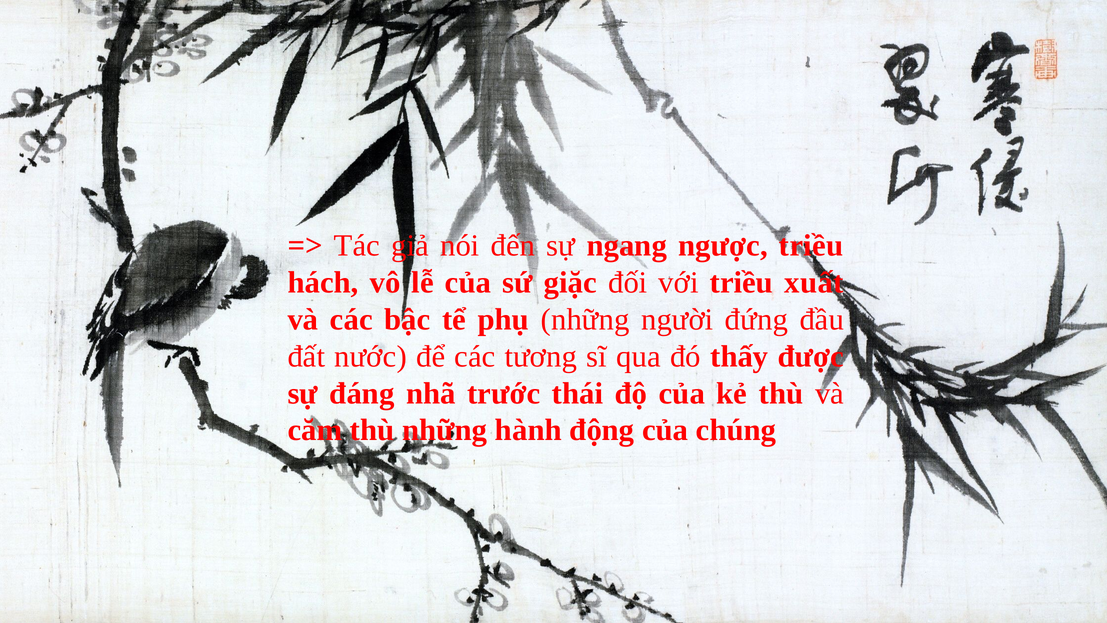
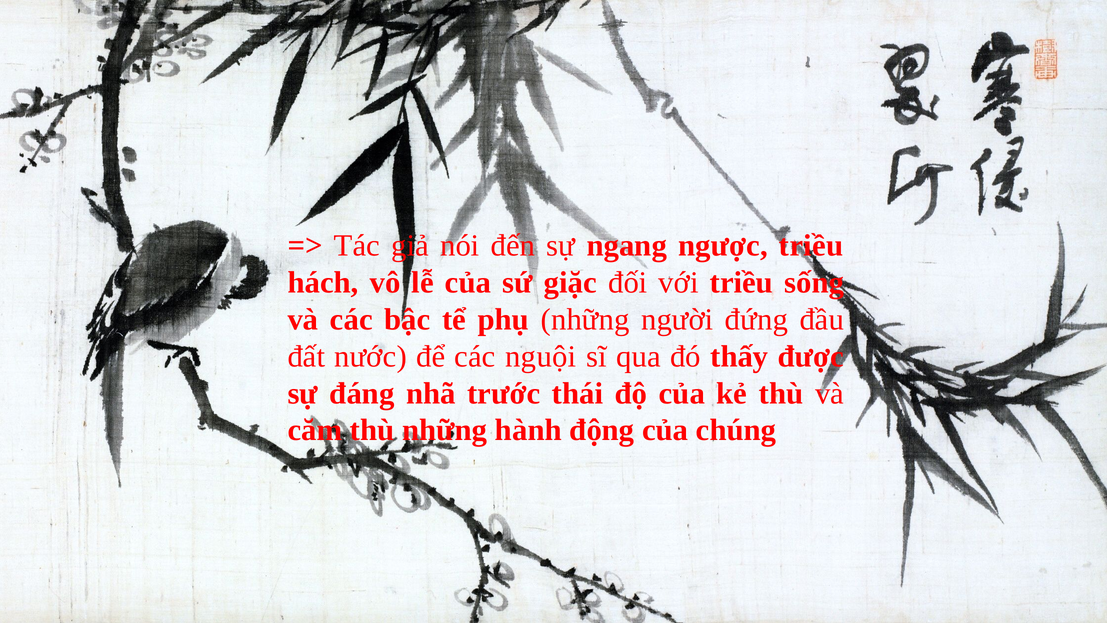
xuất: xuất -> sống (814, 282)
tương: tương -> nguội (541, 356)
